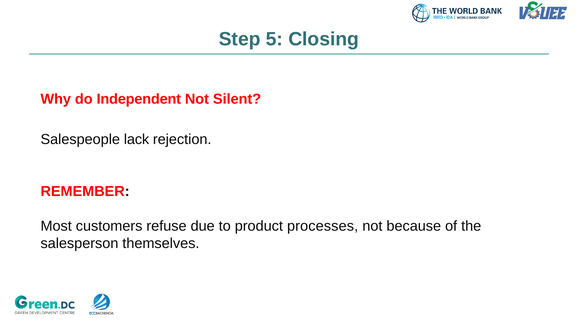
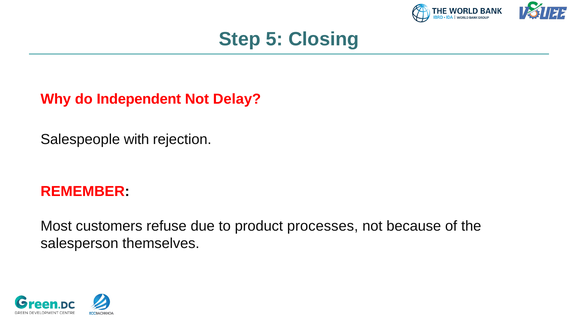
Silent: Silent -> Delay (237, 99)
lack: lack -> with (137, 139)
